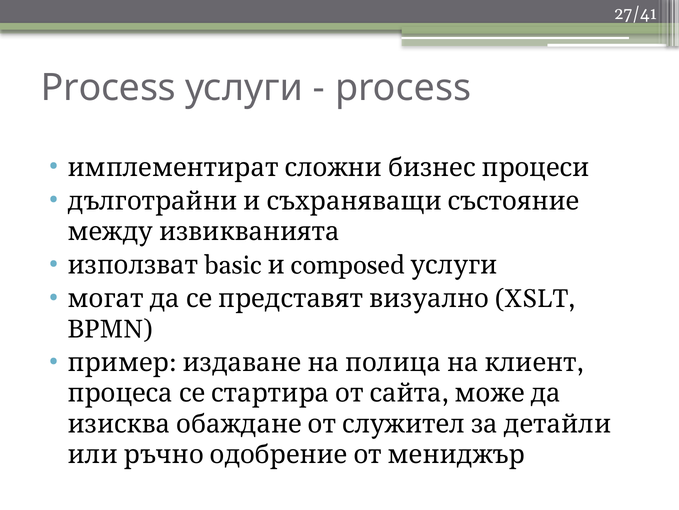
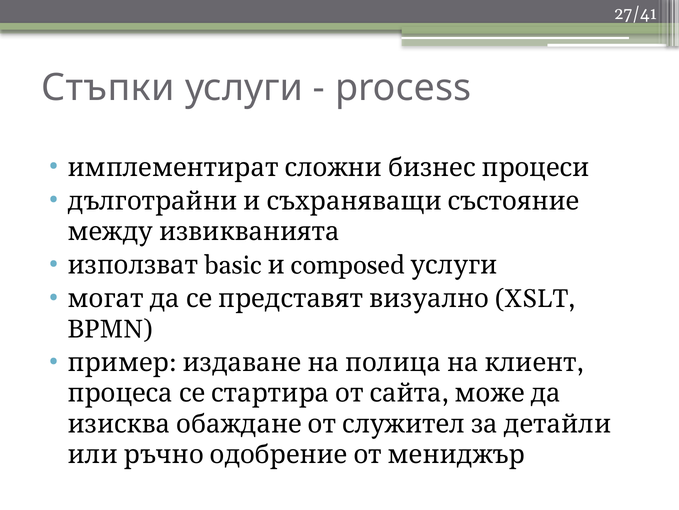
Process: Process -> Стъпки (108, 87)
